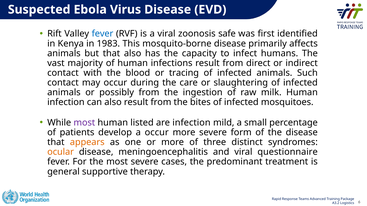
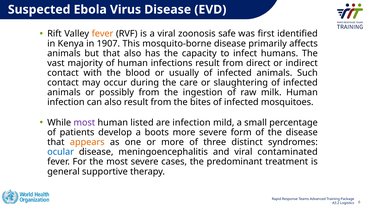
fever colour: blue -> orange (103, 34)
1983: 1983 -> 1907 (108, 44)
tracing: tracing -> usually (184, 73)
a occur: occur -> boots (157, 133)
ocular colour: orange -> blue (61, 152)
questionnaire: questionnaire -> contaminated (288, 152)
